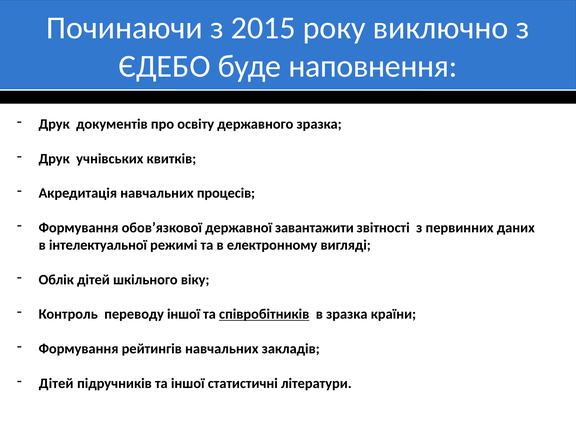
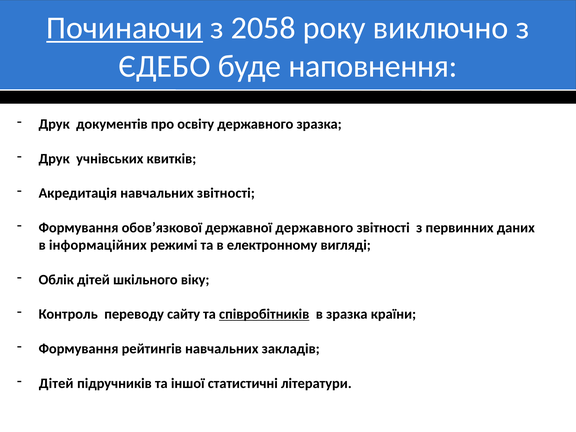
Починаючи underline: none -> present (125, 28)
2015: 2015 -> 2058 (263, 28)
навчальних процесів: процесів -> звітності (226, 193)
державної завантажити: завантажити -> державного (314, 228)
інтелектуальної: інтелектуальної -> інформаційних (98, 245)
переводу іншої: іншої -> сайту (184, 314)
